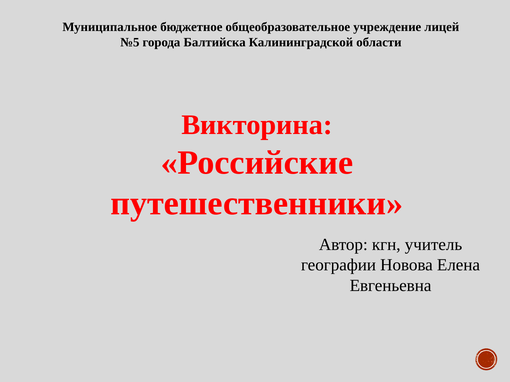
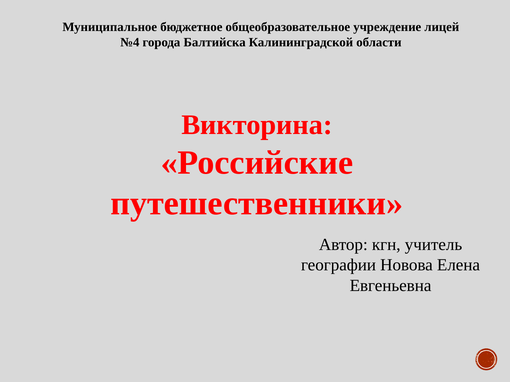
№5: №5 -> №4 (130, 42)
